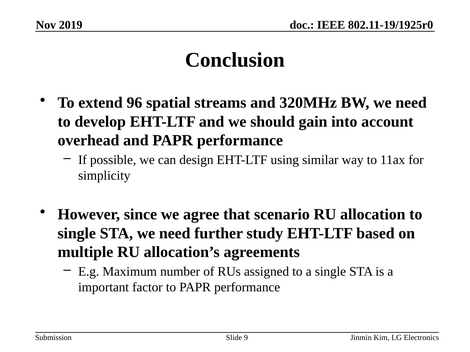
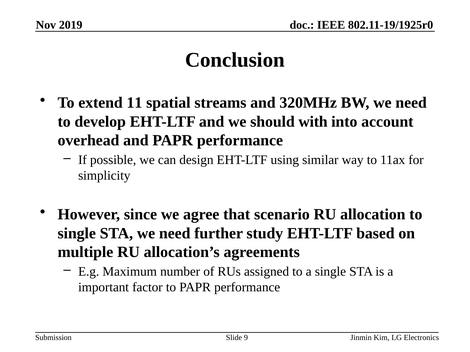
96: 96 -> 11 (134, 103)
gain: gain -> with (313, 122)
